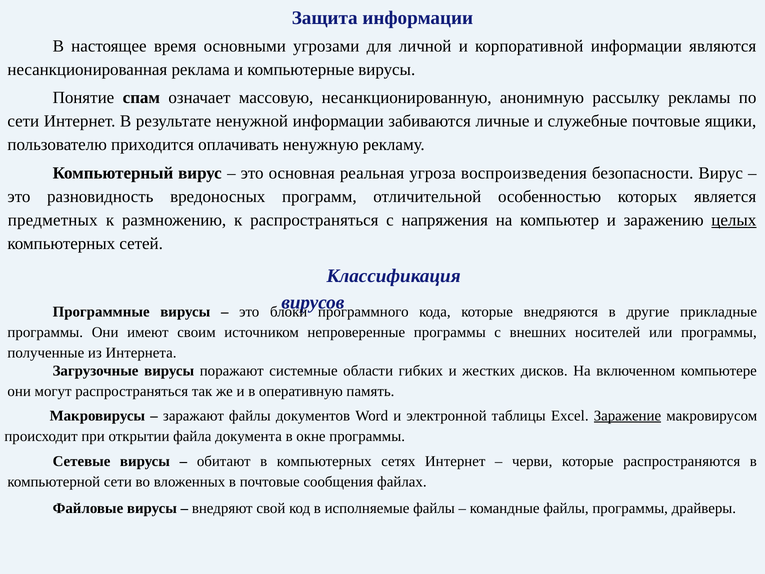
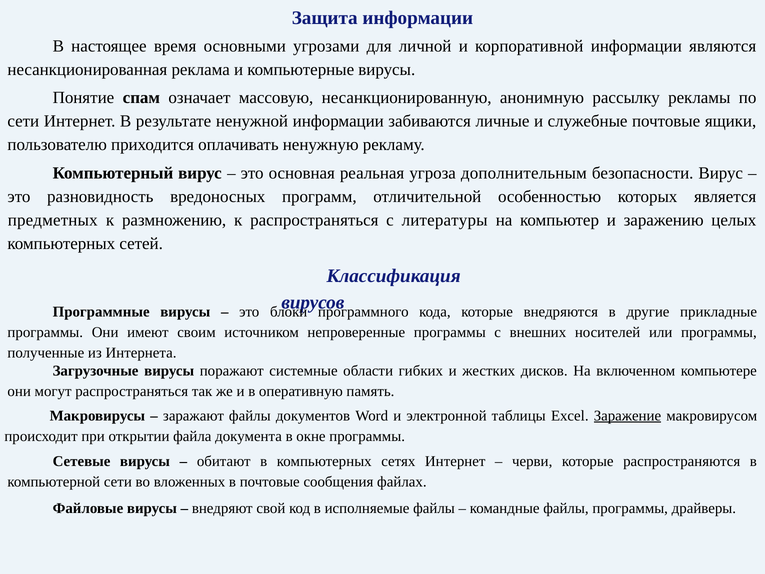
воспроизведения: воспроизведения -> дополнительным (524, 173)
напряжения: напряжения -> литературы (445, 220)
целых underline: present -> none (734, 220)
